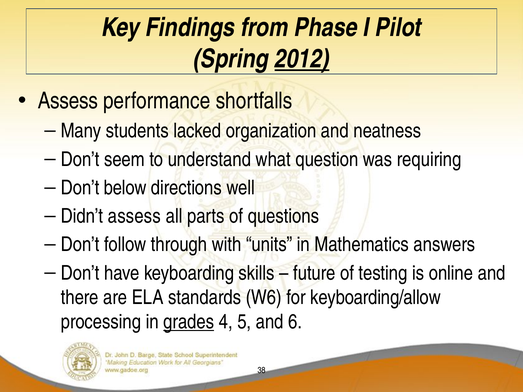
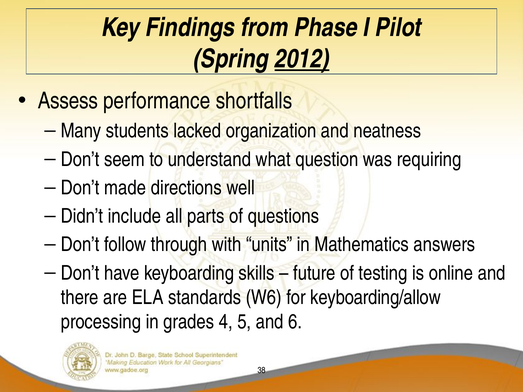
below: below -> made (125, 188)
Didn’t assess: assess -> include (134, 216)
grades underline: present -> none (189, 322)
